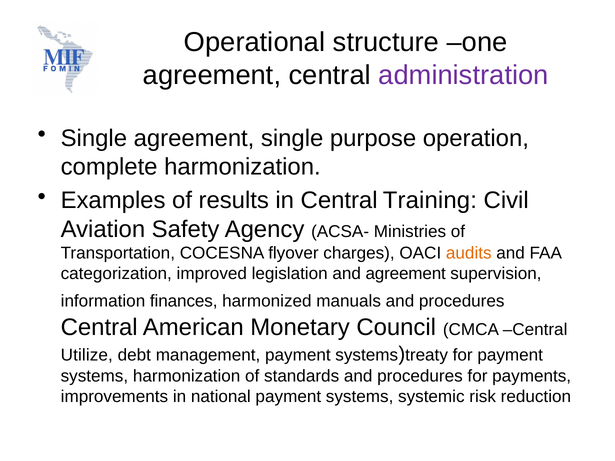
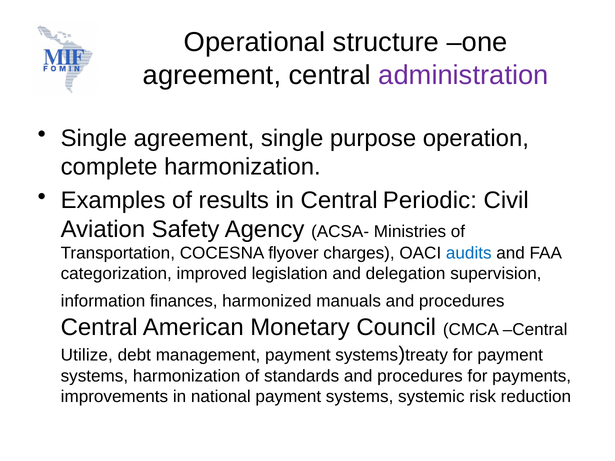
Training: Training -> Periodic (430, 201)
audits colour: orange -> blue (469, 253)
and agreement: agreement -> delegation (406, 274)
